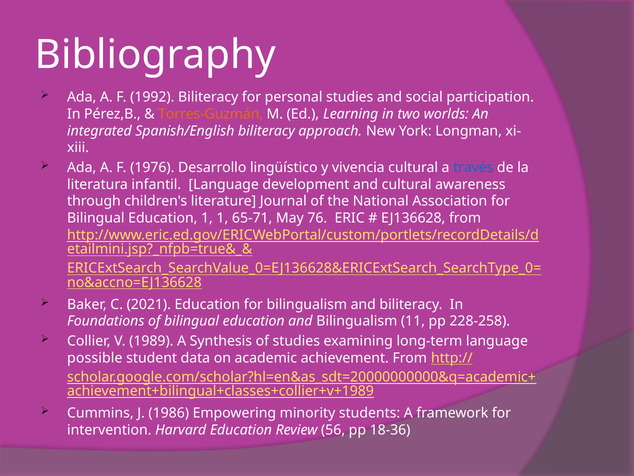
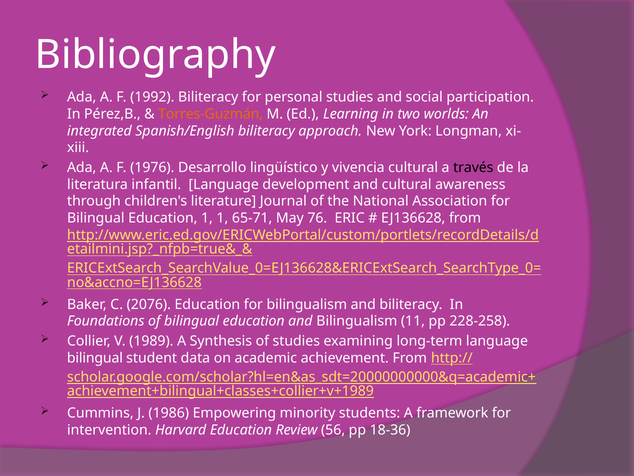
través colour: blue -> black (473, 167)
2021: 2021 -> 2076 (149, 304)
possible: possible -> bilingual (95, 357)
